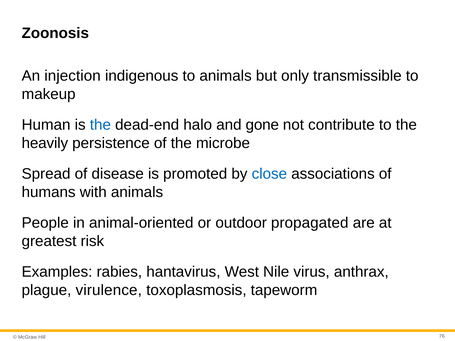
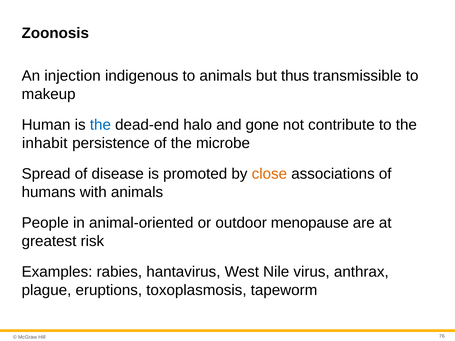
only: only -> thus (295, 76)
heavily: heavily -> inhabit (45, 143)
close colour: blue -> orange (269, 174)
propagated: propagated -> menopause (310, 223)
virulence: virulence -> eruptions (109, 290)
